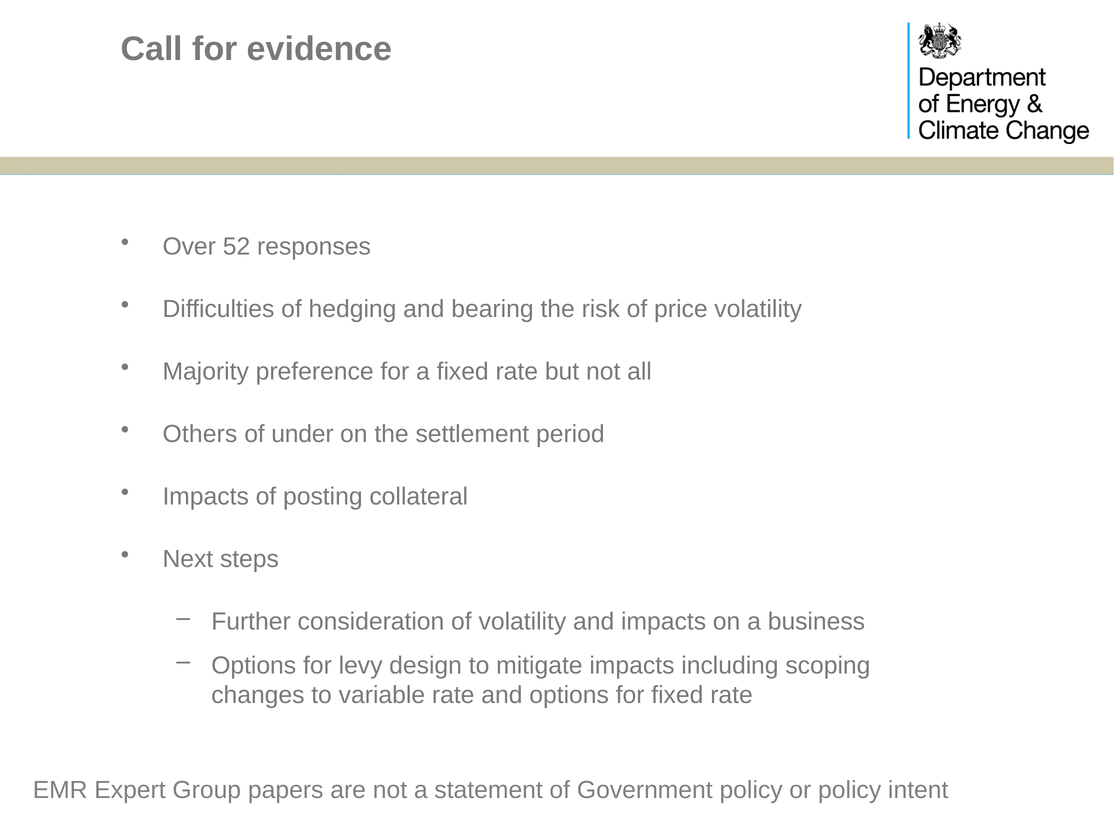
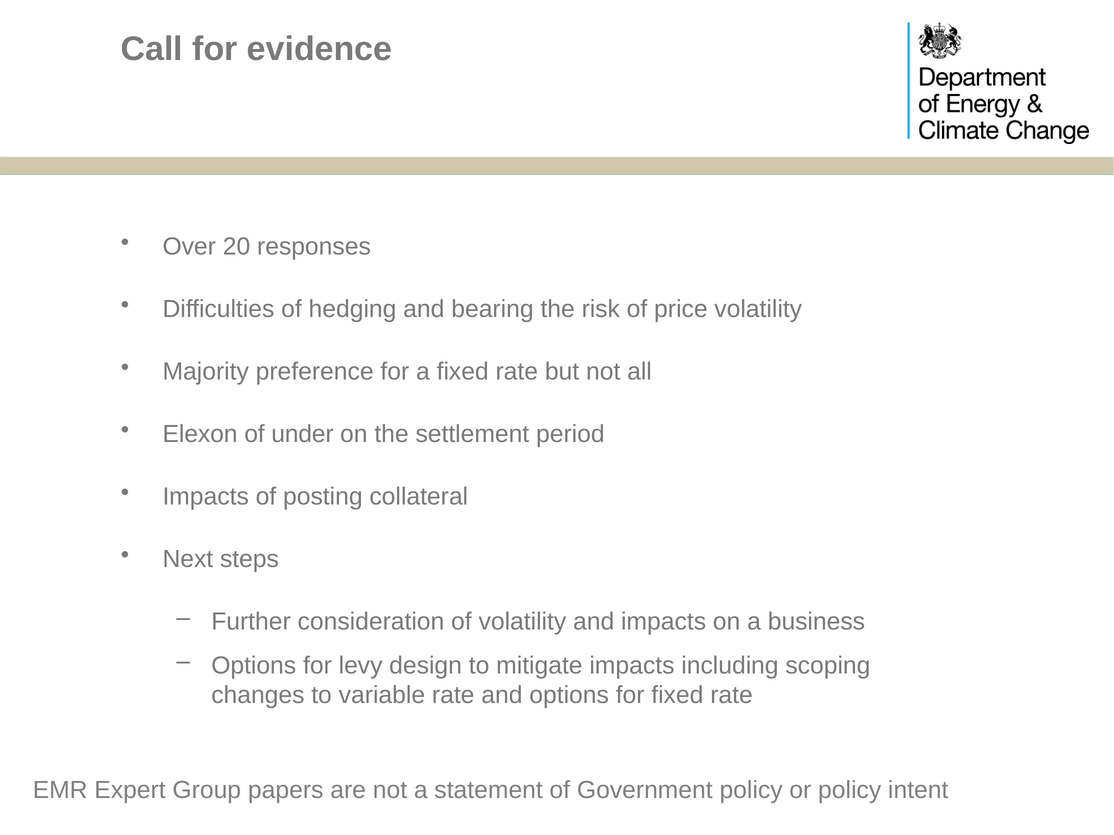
52: 52 -> 20 (237, 247)
Others: Others -> Elexon (200, 434)
